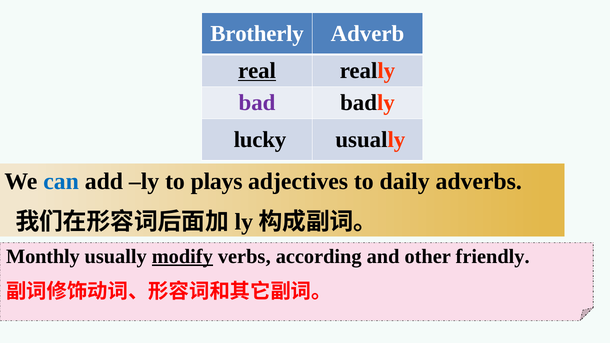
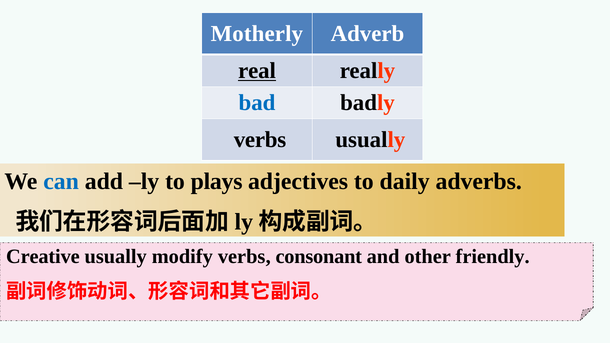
Brotherly: Brotherly -> Motherly (257, 34)
bad colour: purple -> blue (257, 103)
lucky: lucky -> verbs (260, 140)
Monthly: Monthly -> Creative (43, 257)
modify underline: present -> none (182, 257)
according: according -> consonant (319, 257)
